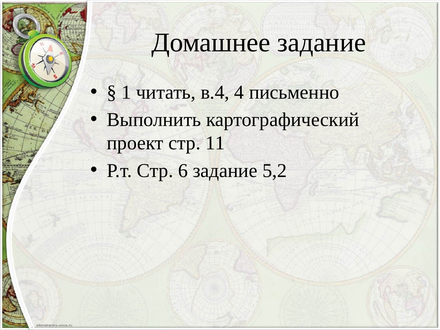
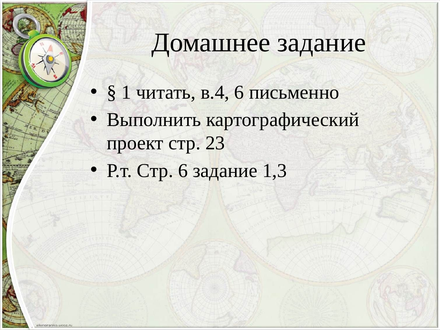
в.4 4: 4 -> 6 (239, 92)
11: 11 -> 23 (215, 143)
5,2: 5,2 -> 1,3 (275, 171)
